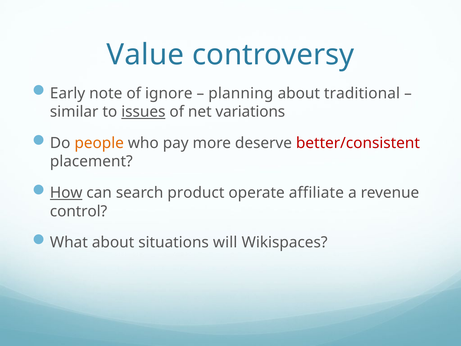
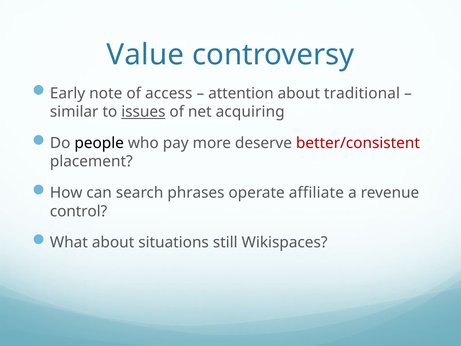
ignore: ignore -> access (169, 93)
planning: planning -> attention (241, 93)
variations: variations -> acquiring (250, 112)
people colour: orange -> black (99, 143)
How underline: present -> none (66, 193)
product: product -> phrases (196, 193)
will: will -> still (225, 242)
